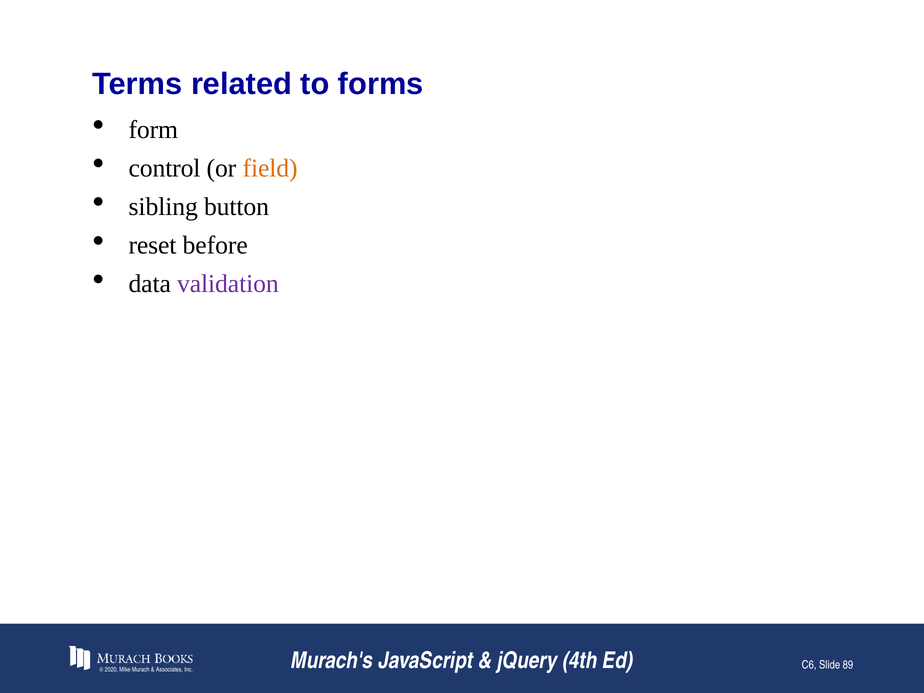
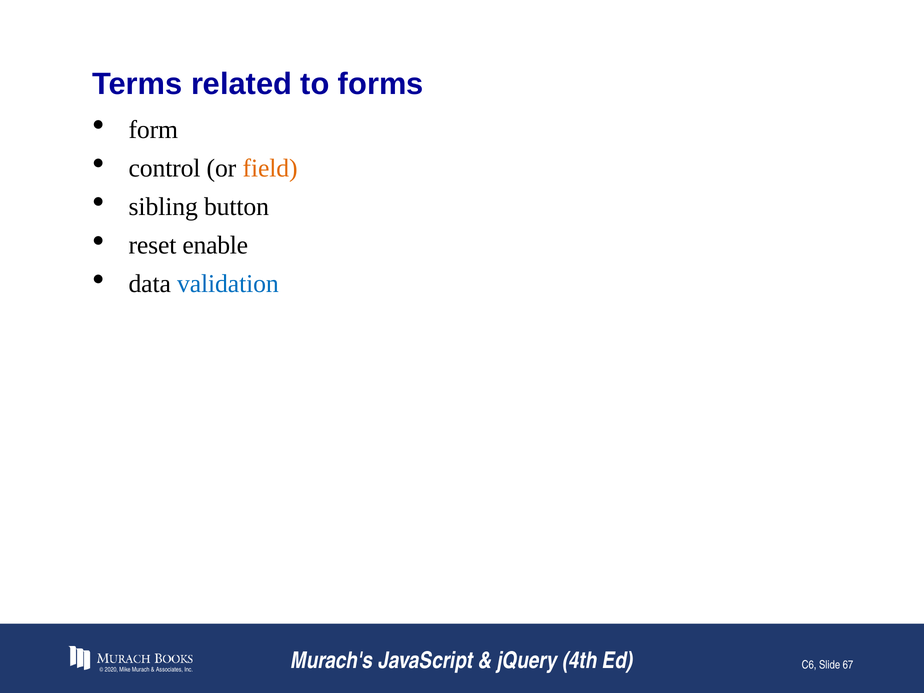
before: before -> enable (215, 245)
validation colour: purple -> blue (228, 284)
89: 89 -> 67 (848, 665)
